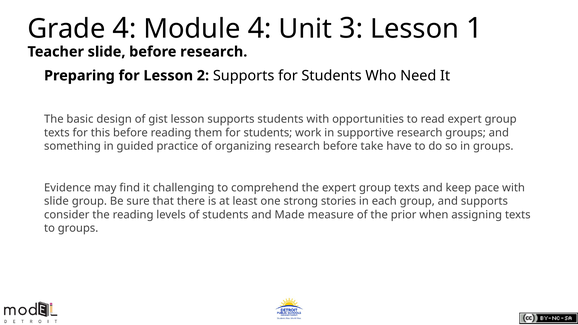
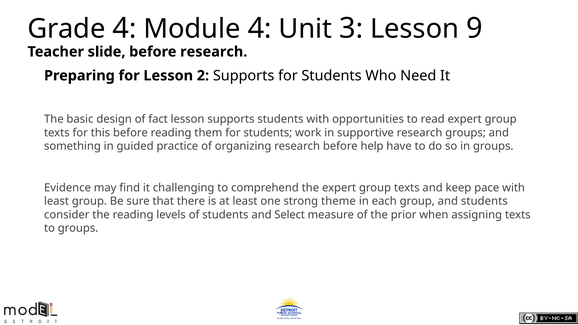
1: 1 -> 9 (475, 28)
gist: gist -> fact (158, 119)
take: take -> help (372, 146)
slide: slide -> least (57, 201)
stories: stories -> theme (338, 201)
and supports: supports -> students (484, 201)
Made: Made -> Select (290, 215)
